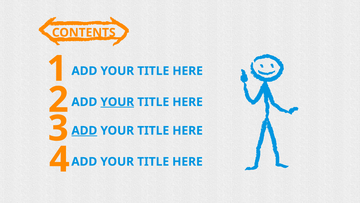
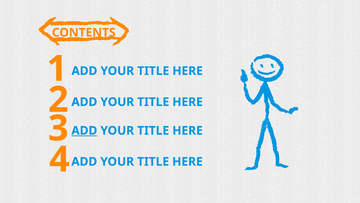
YOUR underline: present -> none (117, 102)
